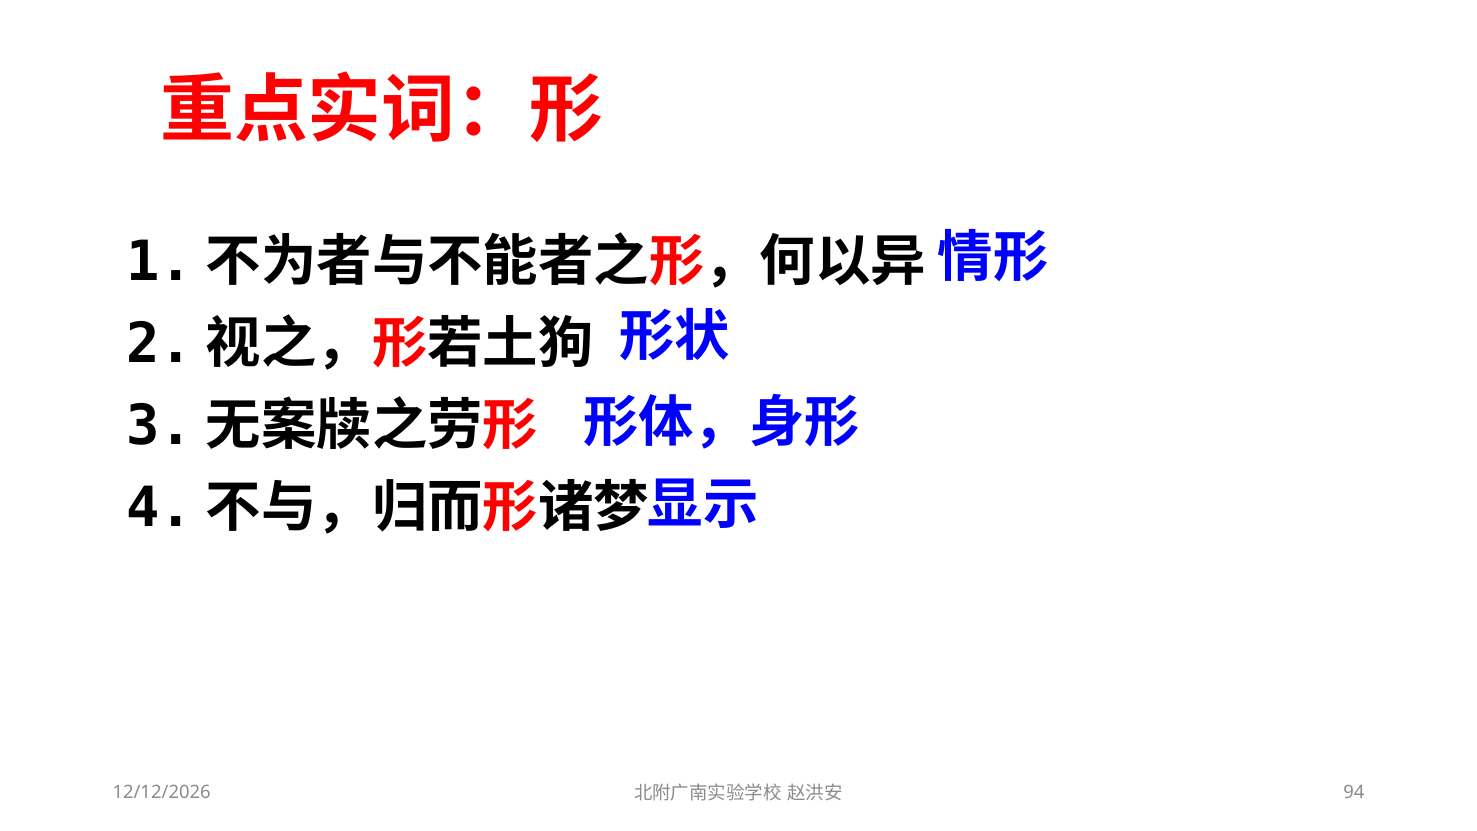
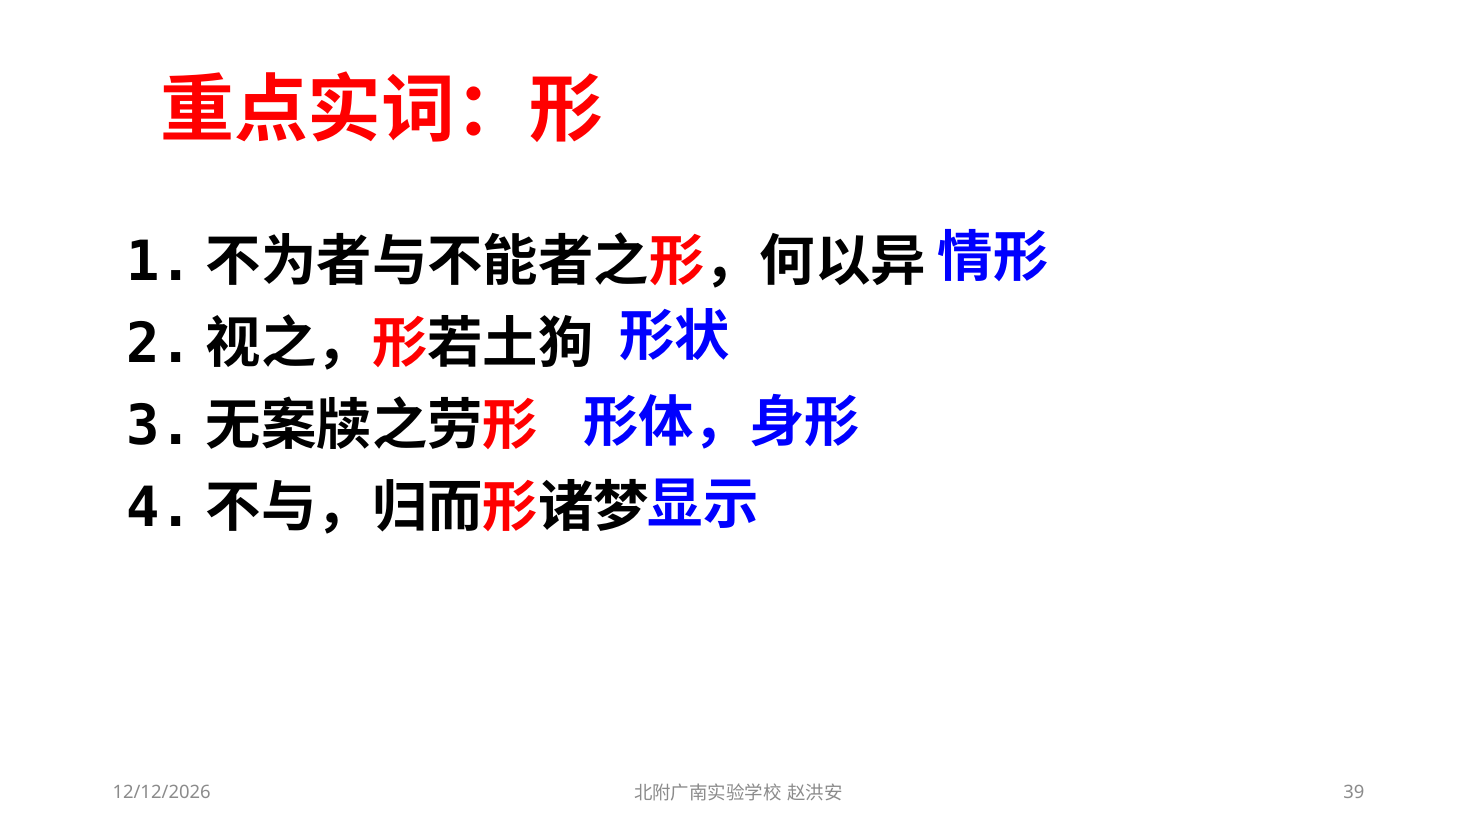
94: 94 -> 39 (1354, 792)
